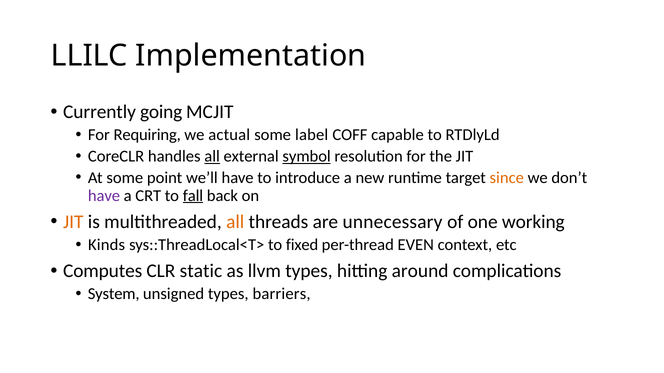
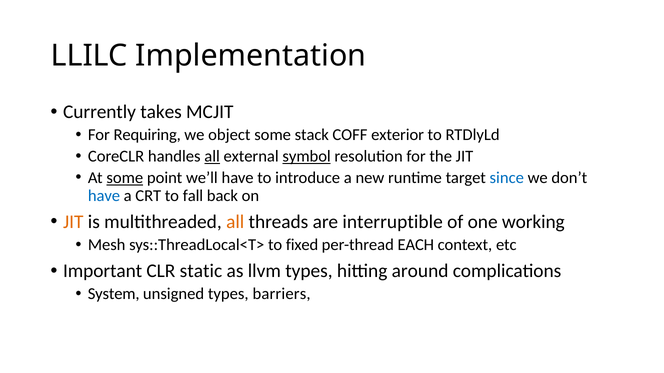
going: going -> takes (161, 112)
actual: actual -> object (229, 135)
label: label -> stack (312, 135)
capable: capable -> exterior (398, 135)
some underline: none -> present (125, 178)
since colour: orange -> blue (507, 178)
have colour: purple -> blue (104, 196)
fall underline: present -> none (193, 196)
unnecessary: unnecessary -> interruptible (393, 222)
Kinds: Kinds -> Mesh (107, 245)
EVEN: EVEN -> EACH (416, 245)
Computes: Computes -> Important (103, 271)
